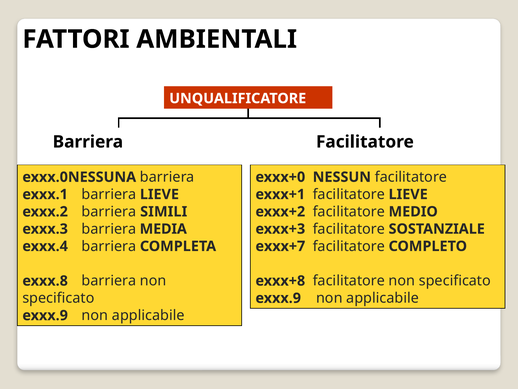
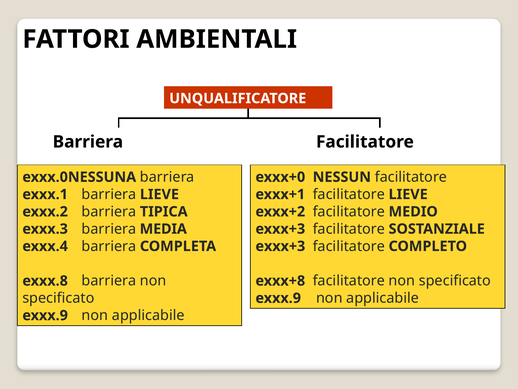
SIMILI: SIMILI -> TIPICA (164, 211)
exxx+7: exxx+7 -> exxx+3 (280, 246)
